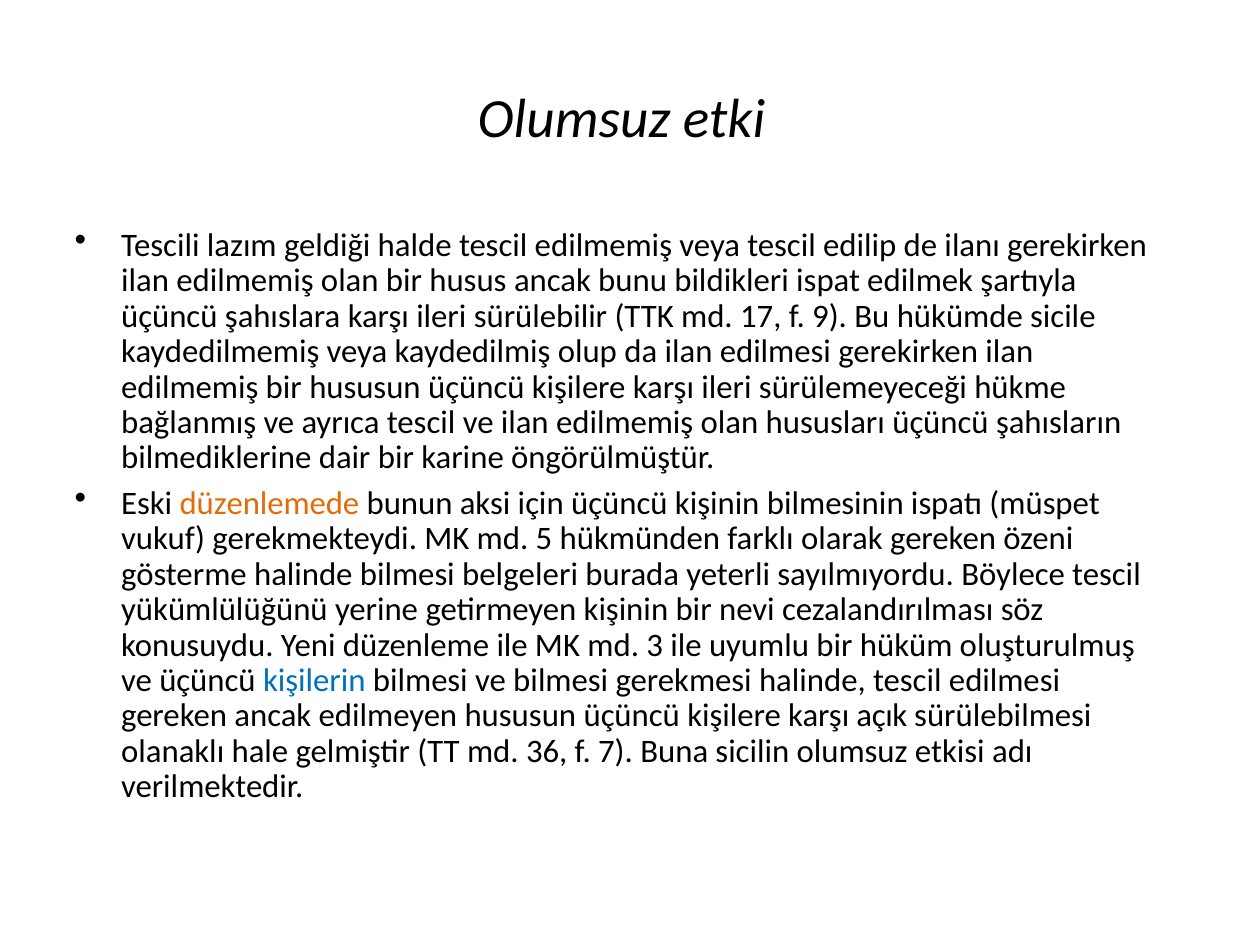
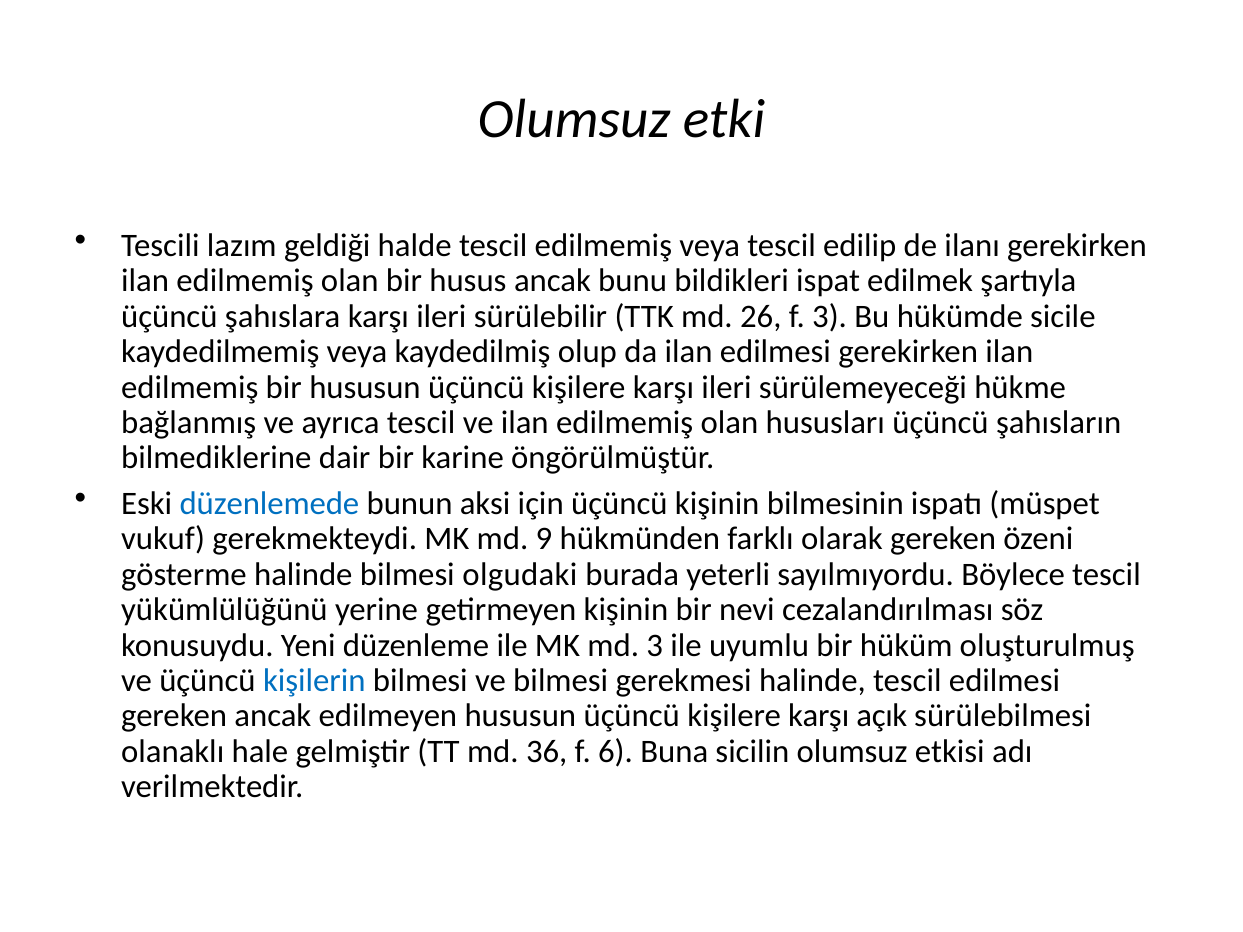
17: 17 -> 26 (761, 317)
f 9: 9 -> 3 (830, 317)
düzenlemede colour: orange -> blue (269, 504)
5: 5 -> 9 (544, 539)
belgeleri: belgeleri -> olgudaki (520, 575)
7: 7 -> 6 (616, 752)
